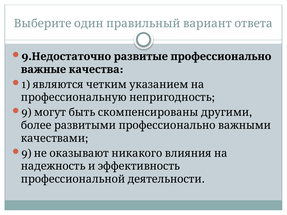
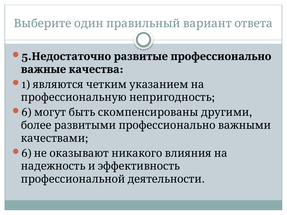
9: 9 -> 5 (26, 57)
9: 9 -> 6 (26, 113)
9: 9 -> 6 (26, 154)
